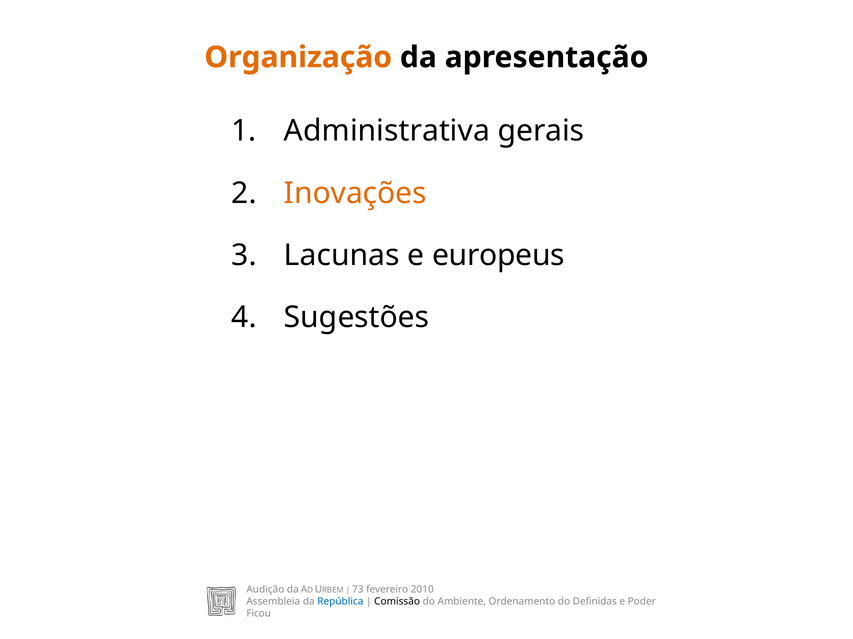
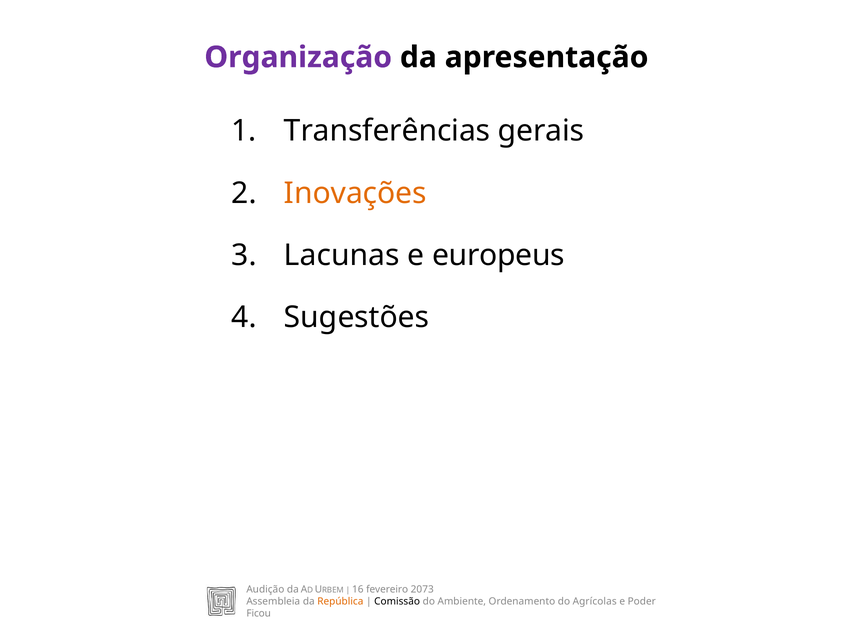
Organização colour: orange -> purple (298, 57)
Administrativa: Administrativa -> Transferências (387, 131)
73: 73 -> 16 (358, 590)
2010: 2010 -> 2073 (422, 590)
República colour: blue -> orange (340, 602)
Definidas: Definidas -> Agrícolas (595, 602)
